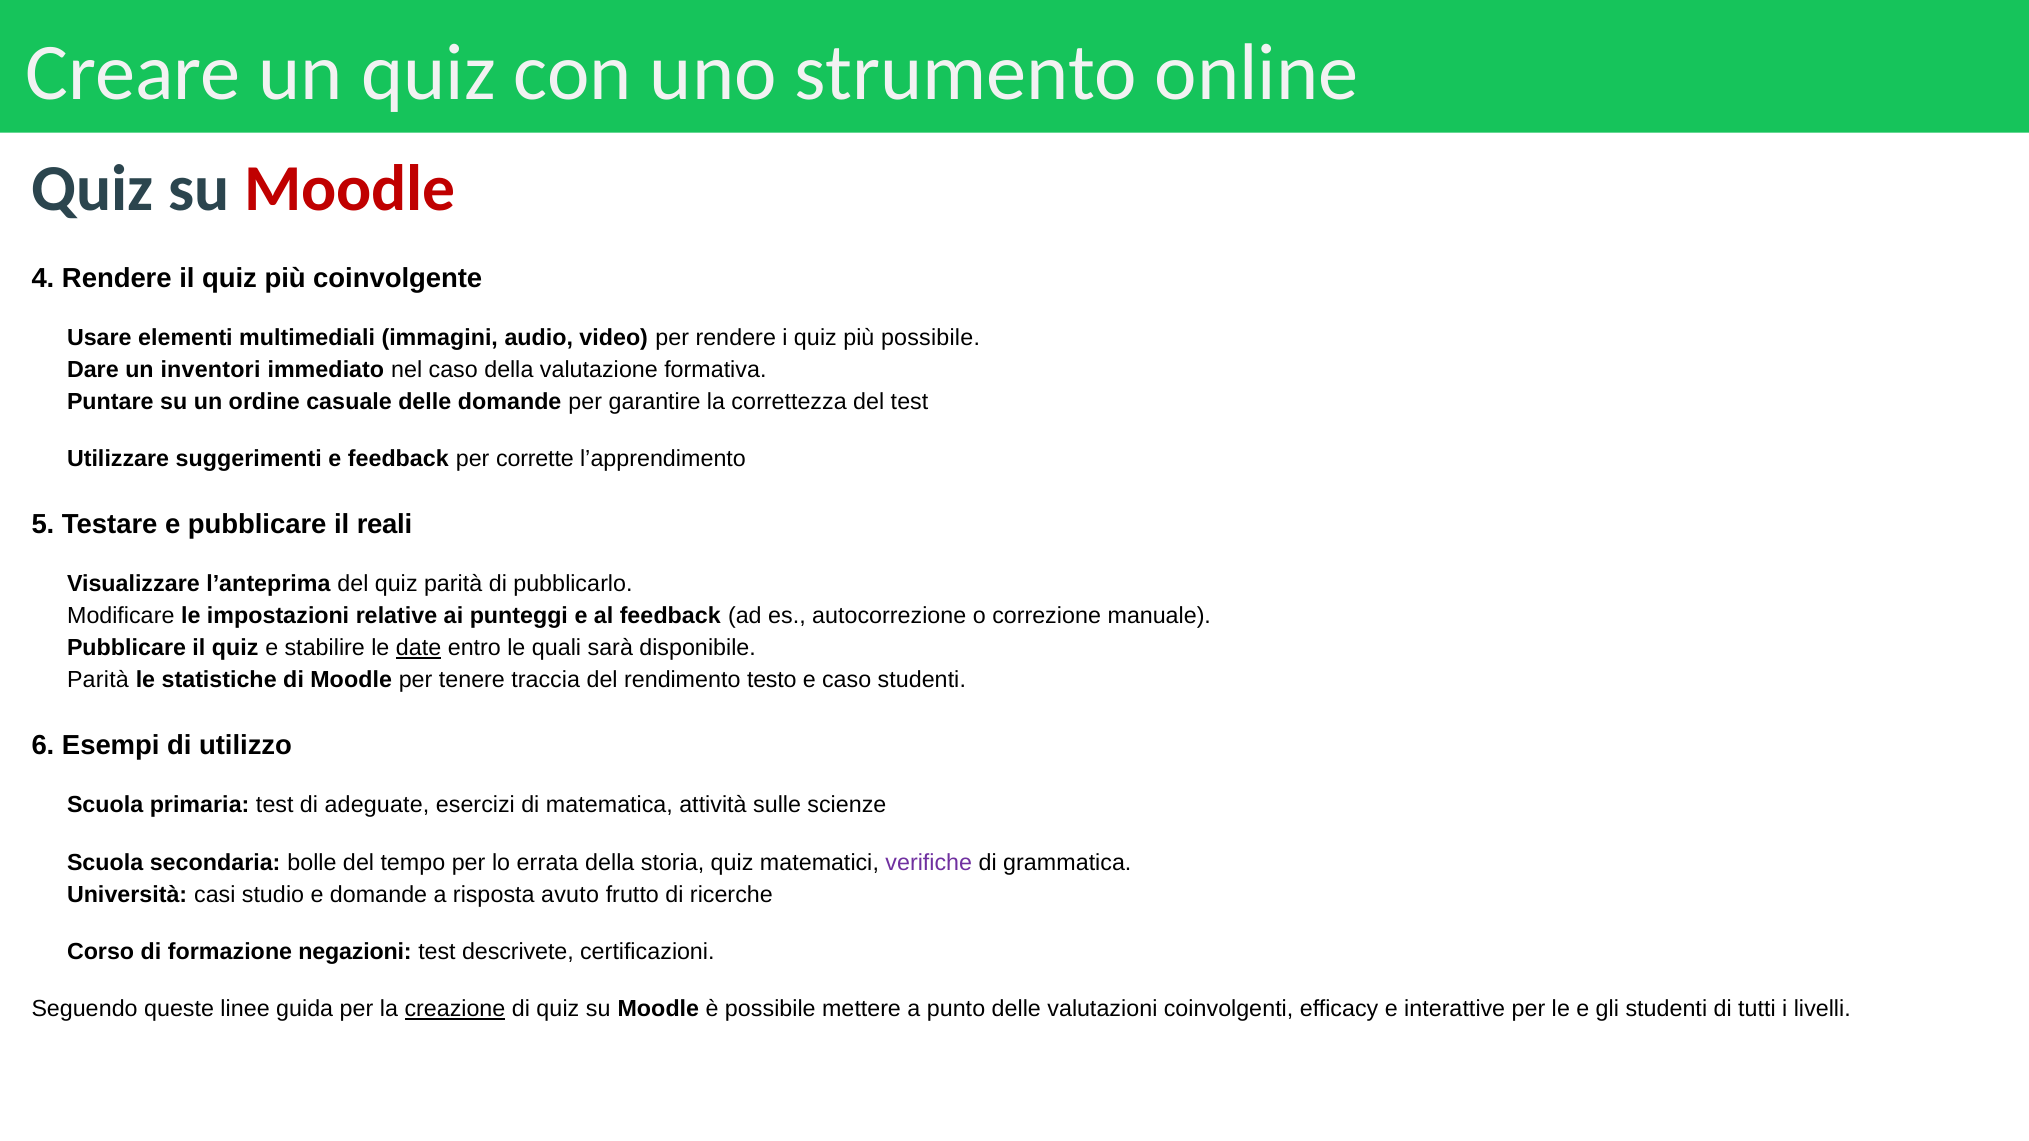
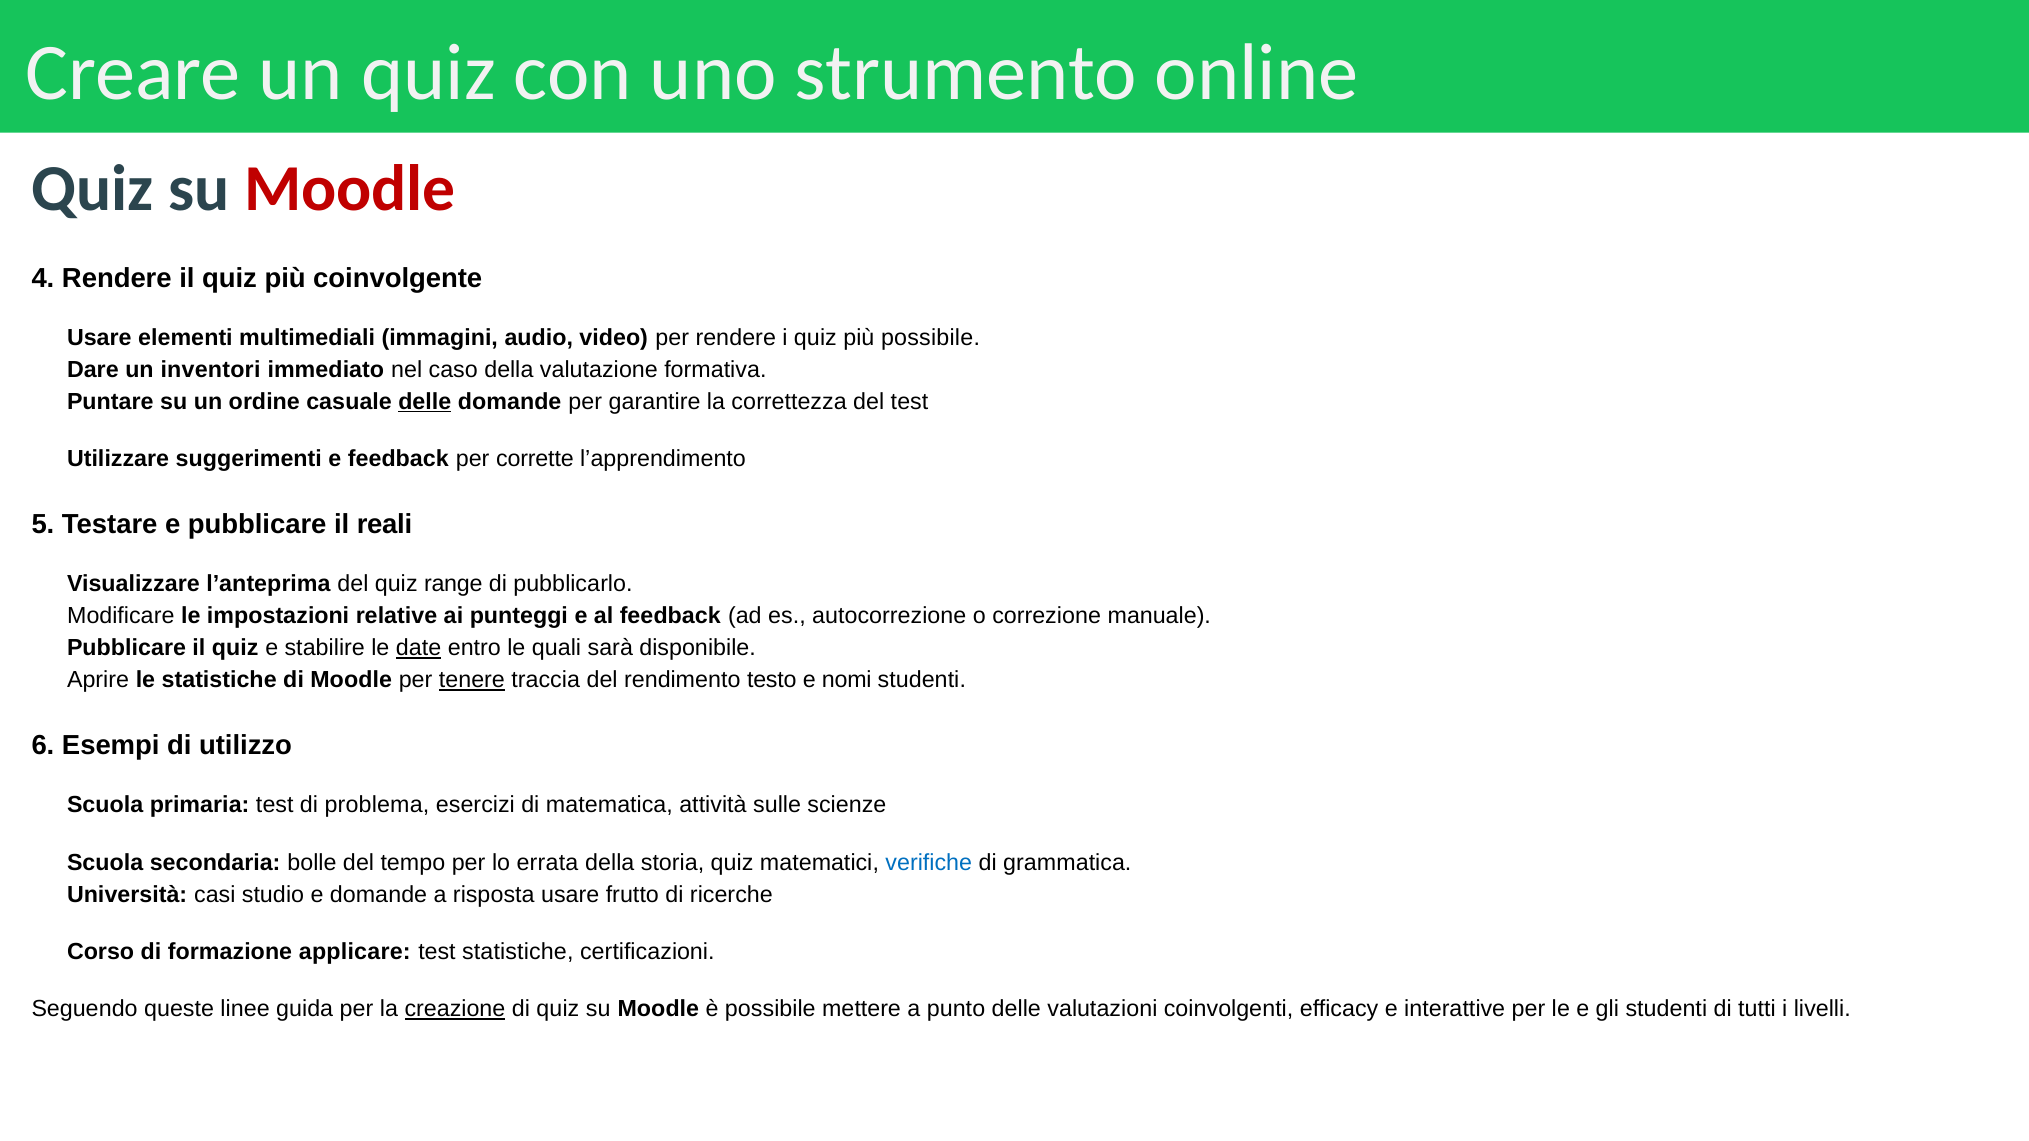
delle underline: none -> present (425, 402)
quiz parità: parità -> range (453, 584)
Parità: Parità -> Aprire (98, 680)
tenere underline: none -> present (472, 680)
e caso: caso -> nomi (847, 680)
adeguate: adeguate -> problema (377, 805)
verifiche colour: purple -> blue (929, 863)
risposta avuto: avuto -> usare (570, 895)
negazioni: negazioni -> applicare (355, 952)
test descrivete: descrivete -> statistiche (518, 952)
